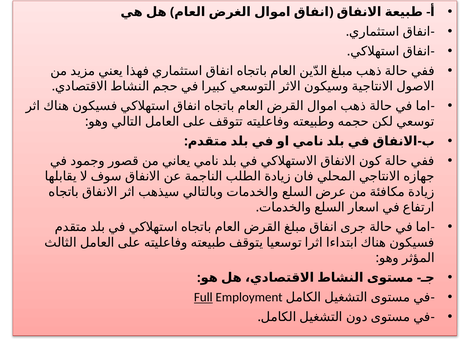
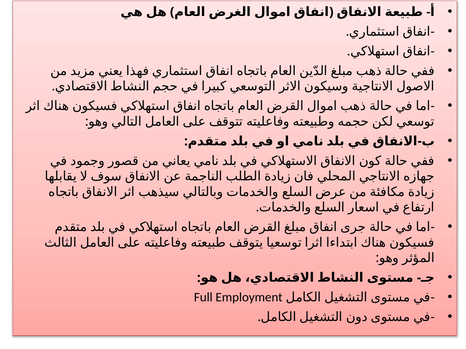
Full underline: present -> none (203, 298)
